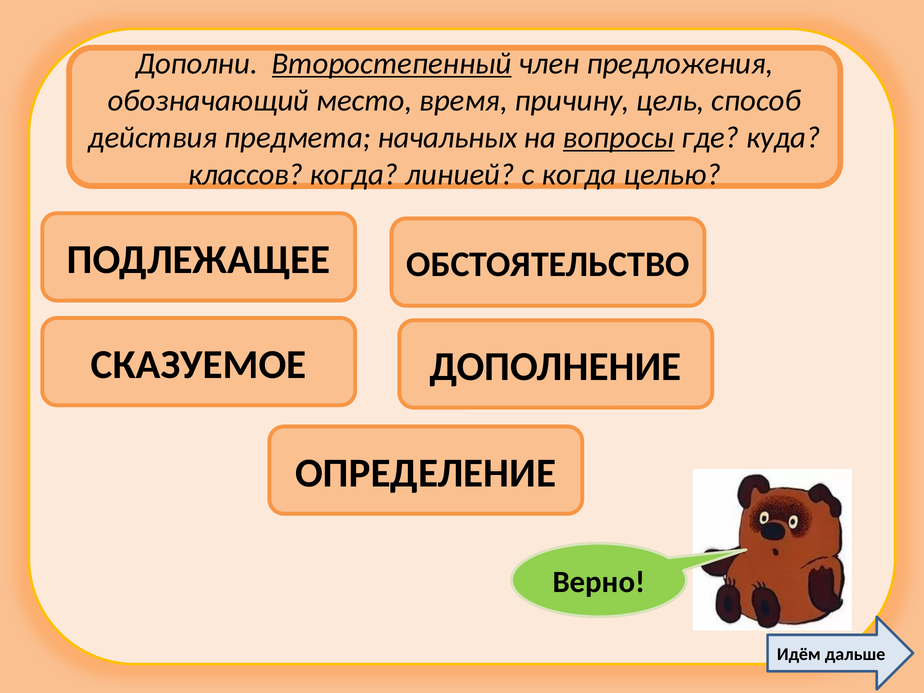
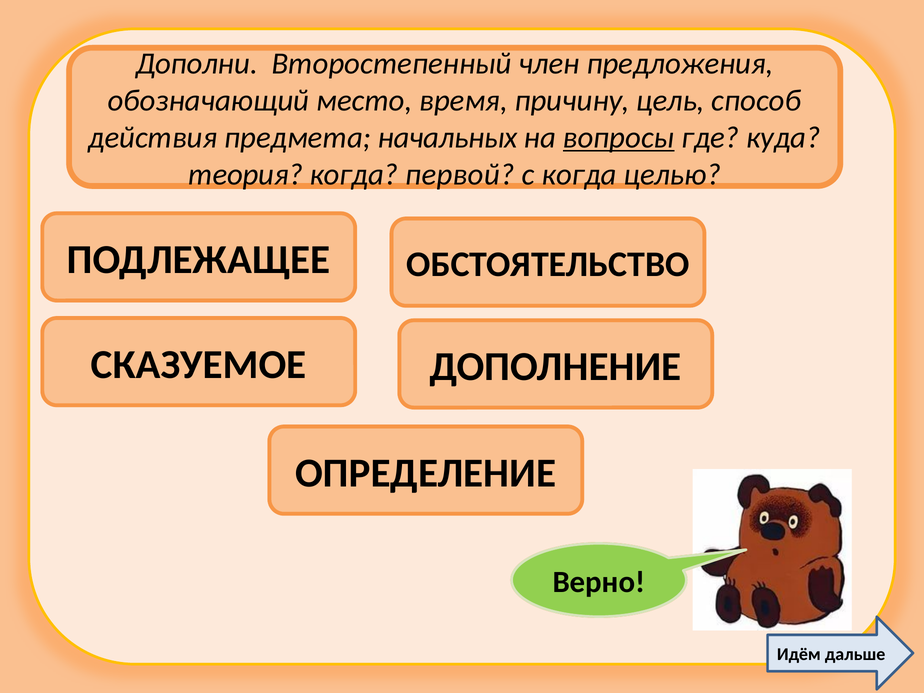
Второстепенный underline: present -> none (392, 64)
классов: классов -> теория (246, 174)
линией: линией -> первой (460, 174)
